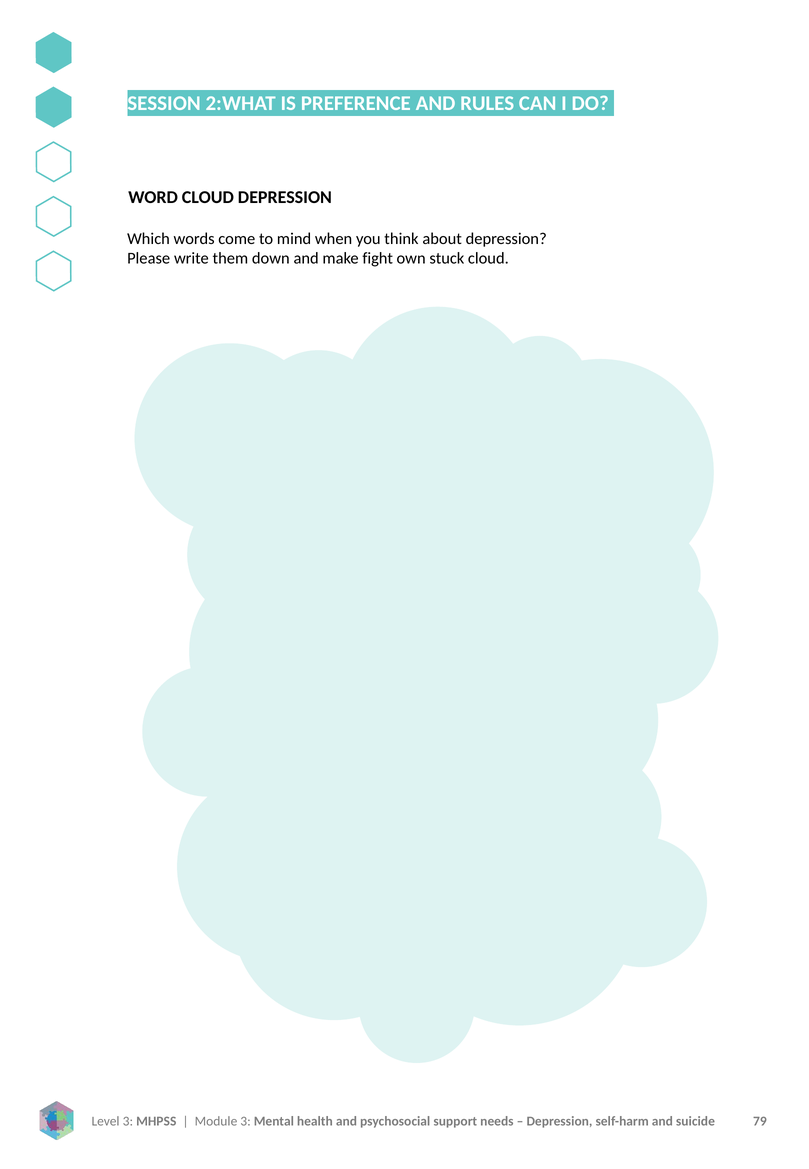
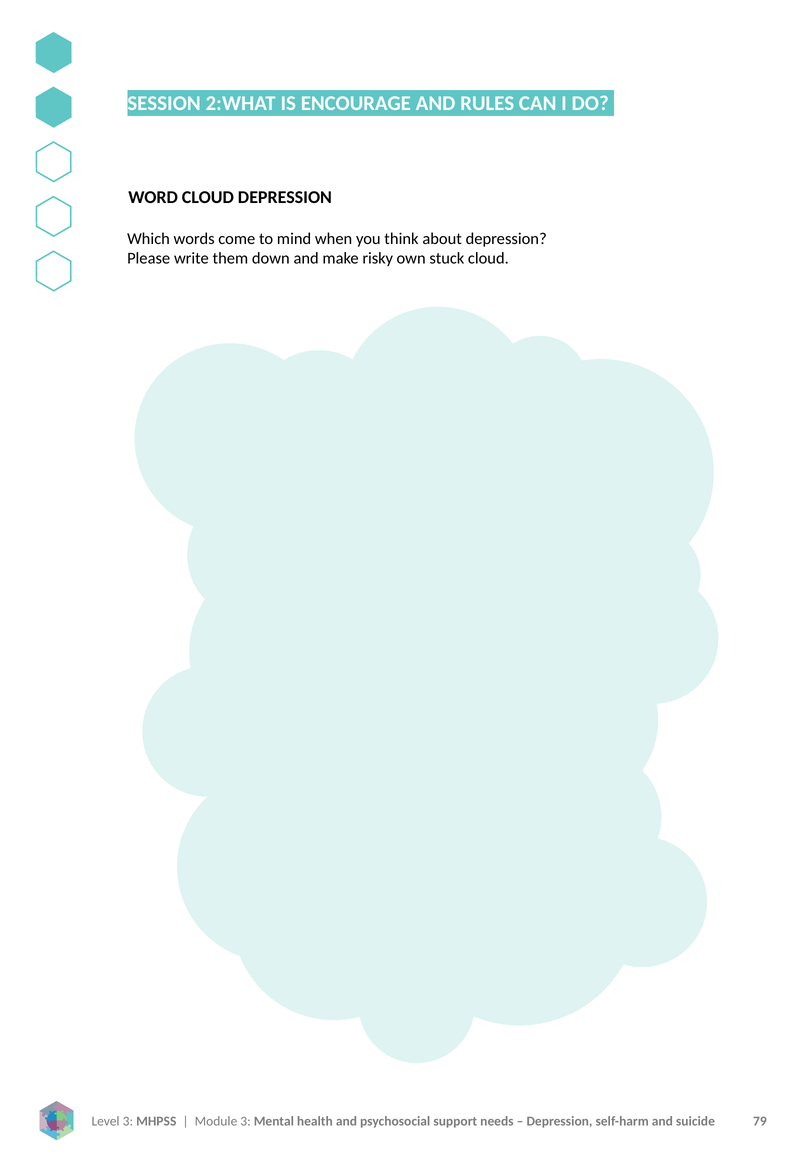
PREFERENCE: PREFERENCE -> ENCOURAGE (356, 103)
fight: fight -> risky (378, 258)
